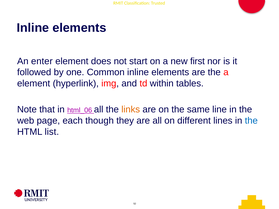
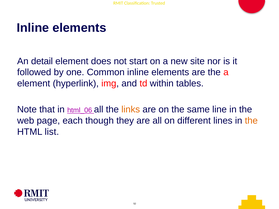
enter: enter -> detail (42, 61)
first: first -> site (197, 61)
the colour: blue -> orange (251, 121)
